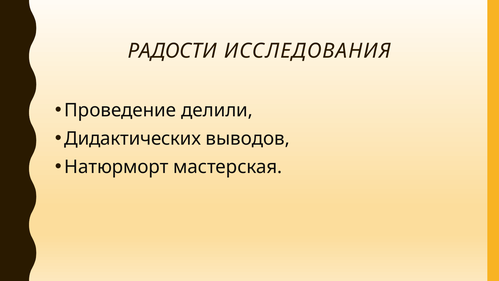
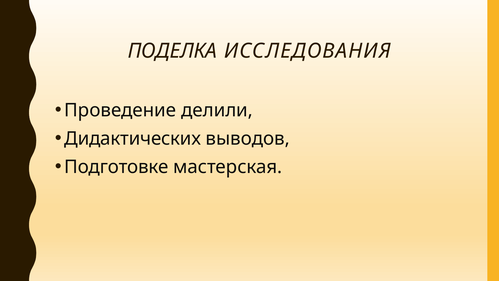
РАДОСТИ: РАДОСТИ -> ПОДЕЛКА (172, 51)
Натюрморт: Натюрморт -> Подготовке (116, 167)
